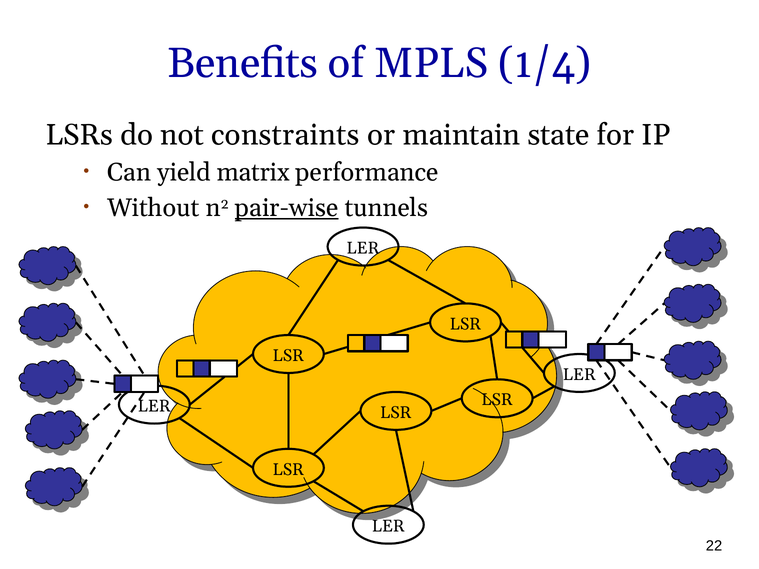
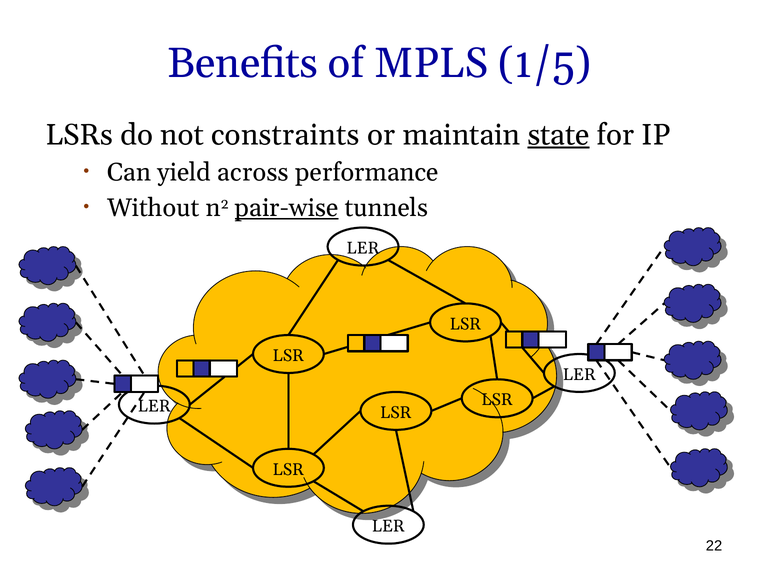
1/4: 1/4 -> 1/5 (545, 63)
state underline: none -> present (559, 135)
matrix: matrix -> across (253, 173)
